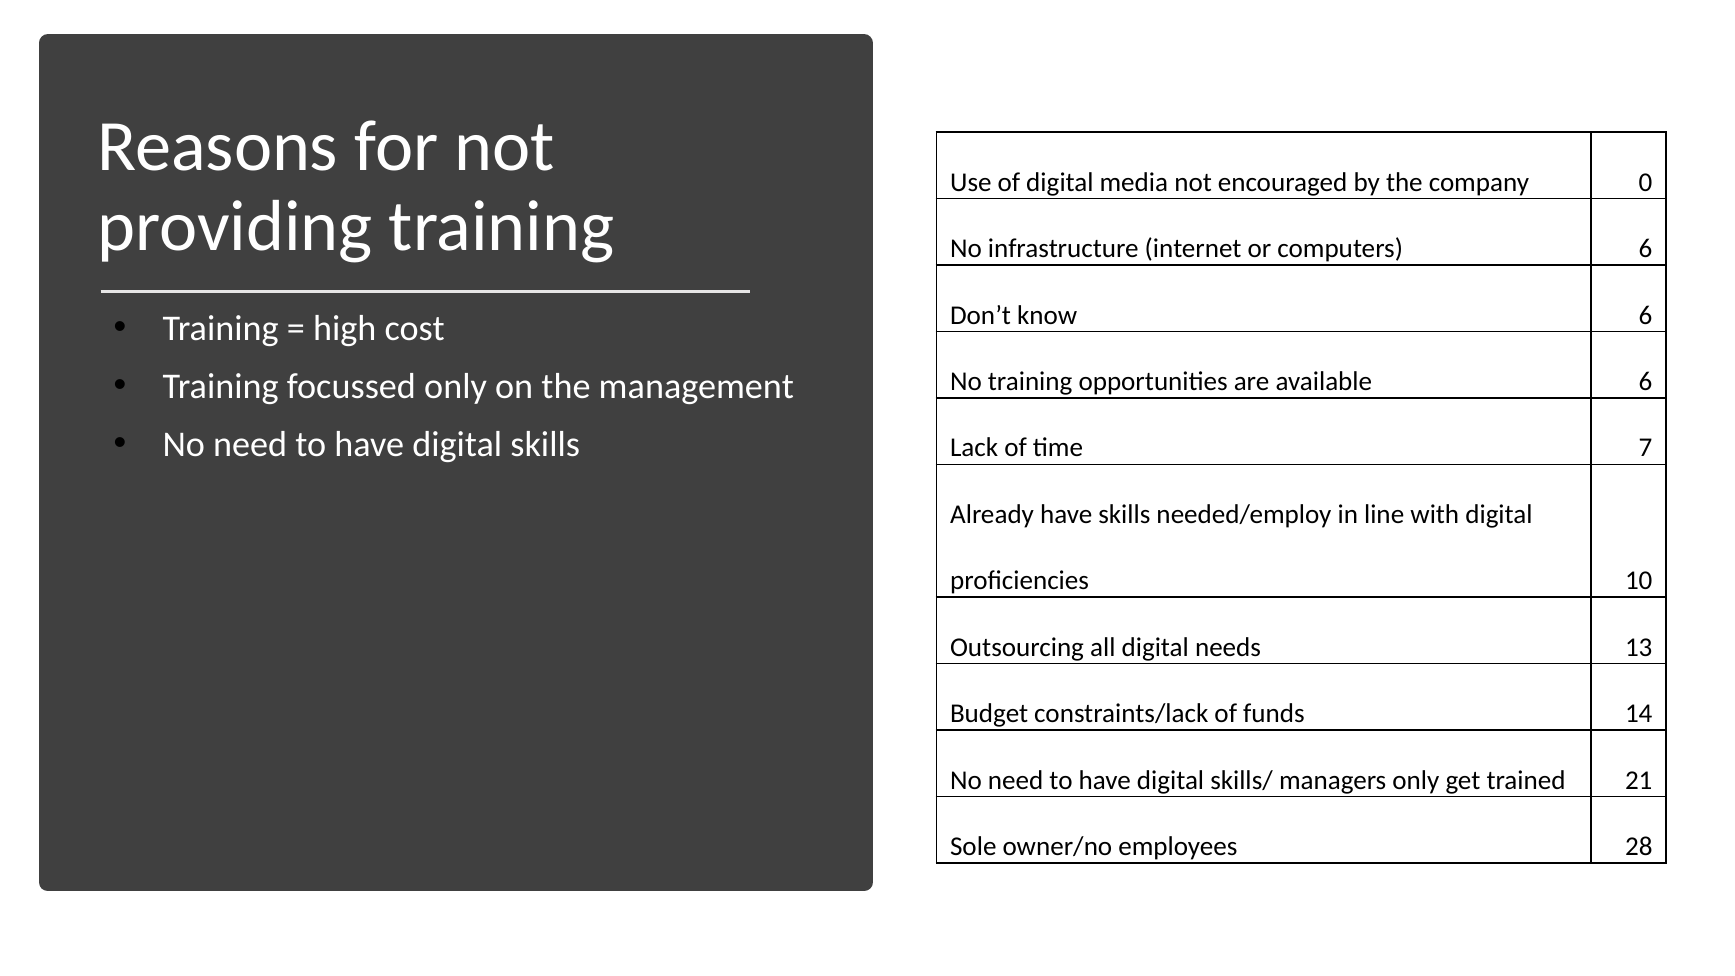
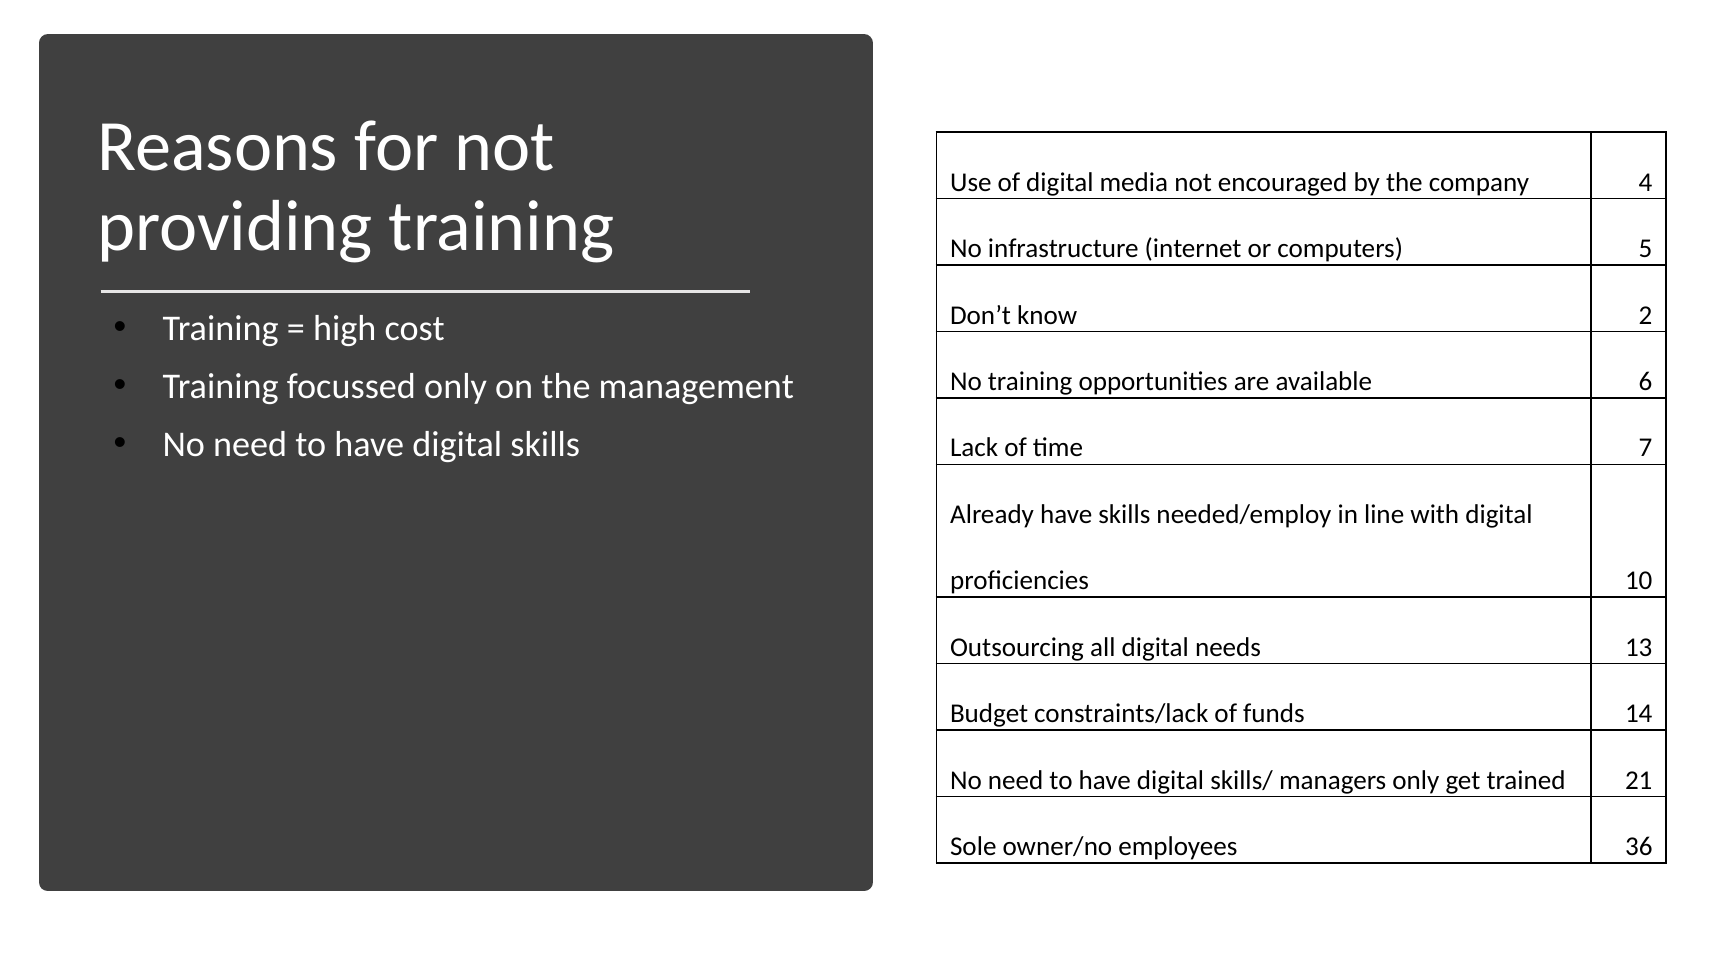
0: 0 -> 4 (1646, 182)
computers 6: 6 -> 5 (1646, 249)
know 6: 6 -> 2 (1646, 315)
28: 28 -> 36 (1639, 847)
